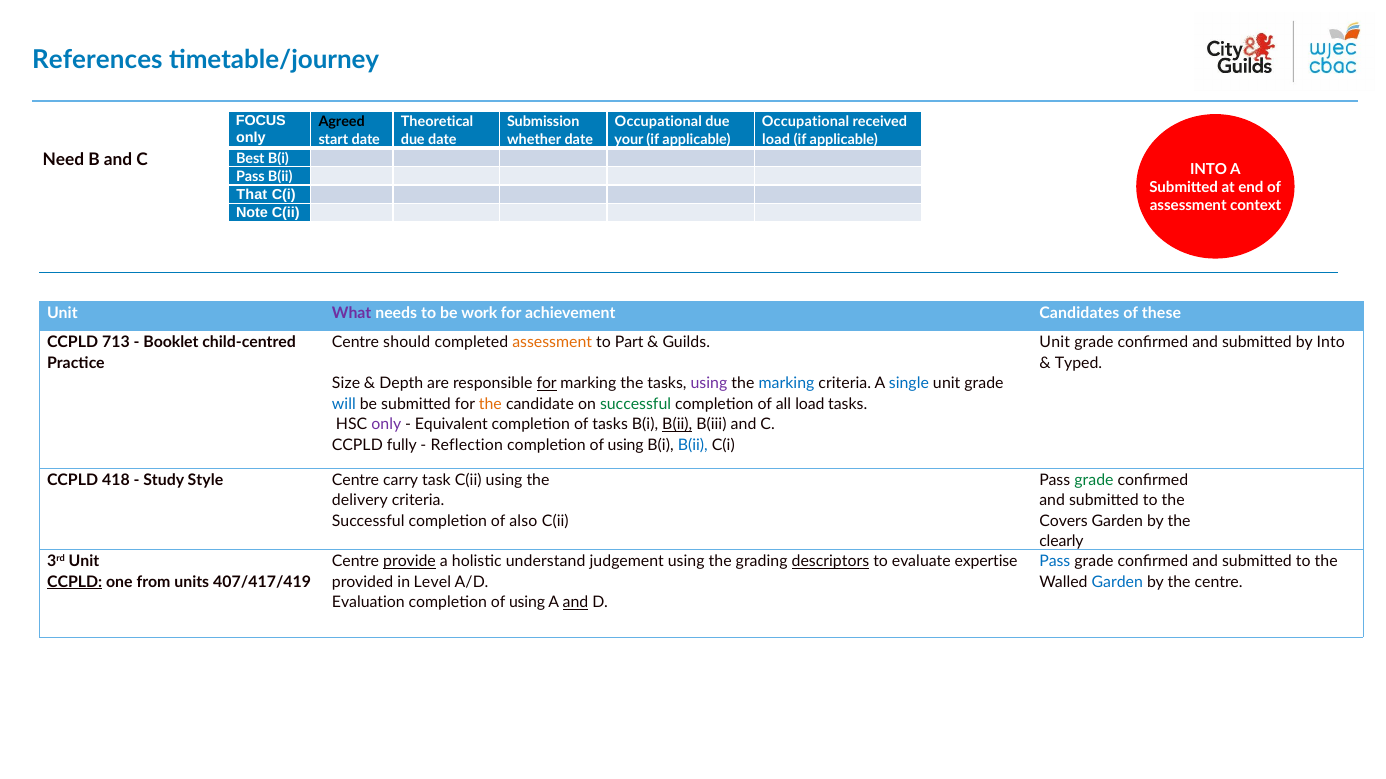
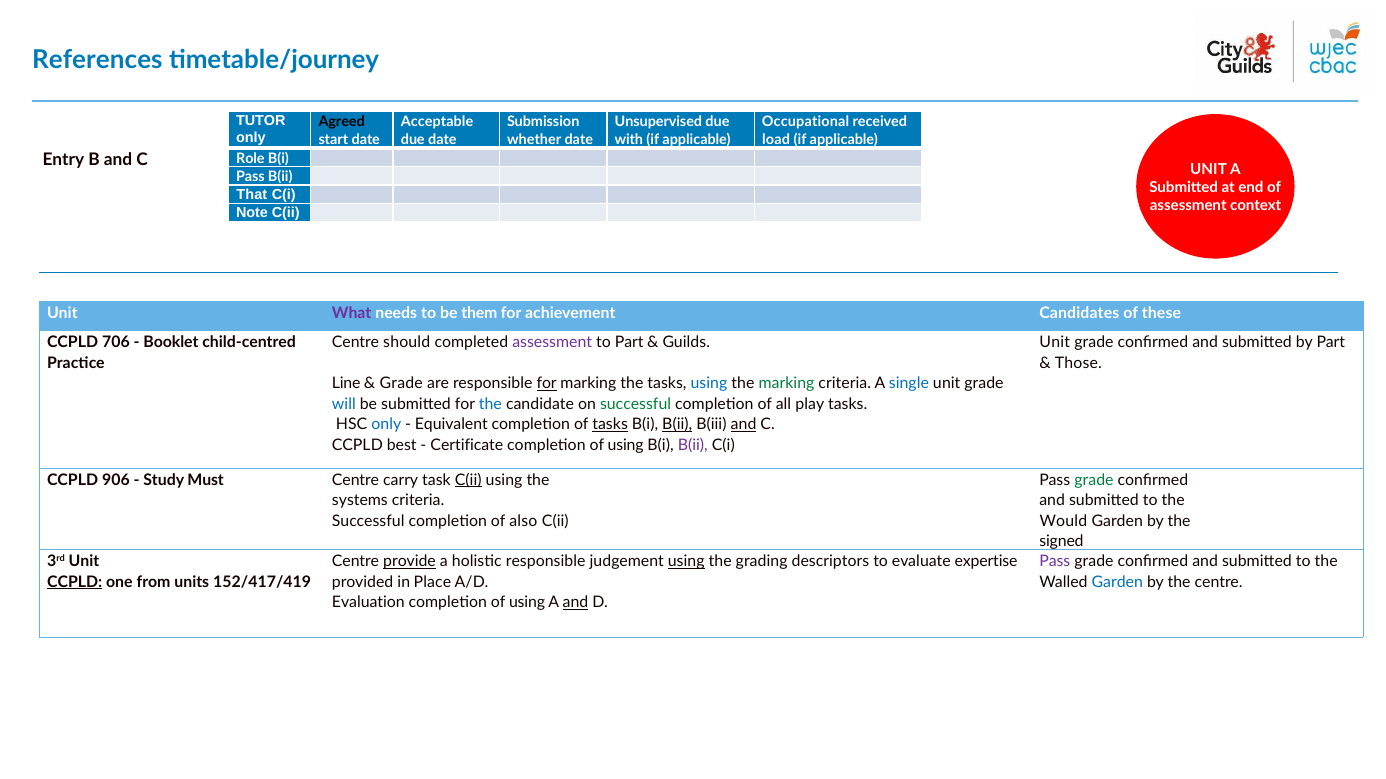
FOCUS: FOCUS -> TUTOR (261, 120)
Theoretical: Theoretical -> Acceptable (437, 122)
Occupational: Occupational -> Unsupervised (658, 122)
your: your -> with (629, 140)
Best: Best -> Role (250, 159)
Need: Need -> Entry (63, 160)
INTO: INTO -> UNIT (1208, 169)
work: work -> them (479, 313)
713: 713 -> 706 (116, 343)
assessment colour: orange -> purple (552, 343)
by Into: Into -> Part (1331, 343)
Typed: Typed -> Those (1078, 363)
Size: Size -> Line (346, 384)
Depth: Depth -> Grade (401, 384)
using colour: purple -> blue (709, 384)
marking colour: blue -> green (786, 384)
the colour: orange -> blue (490, 404)
all load: load -> play (810, 404)
only colour: purple -> blue (386, 425)
tasks underline: none -> present (610, 425)
and underline: none -> present (744, 425)
fully: fully -> best (402, 445)
Reflection: Reflection -> Certificate (467, 445)
B(ii colour: blue -> purple (693, 445)
418: 418 -> 906 (116, 480)
Style: Style -> Must (206, 480)
C(ii underline: none -> present (468, 480)
delivery: delivery -> systems (360, 501)
Covers: Covers -> Would (1063, 521)
clearly: clearly -> signed (1061, 542)
holistic understand: understand -> responsible (546, 562)
using underline: none -> present (686, 562)
descriptors underline: present -> none (830, 562)
Pass colour: blue -> purple (1055, 562)
407/417/419: 407/417/419 -> 152/417/419 (262, 582)
Level: Level -> Place (432, 582)
